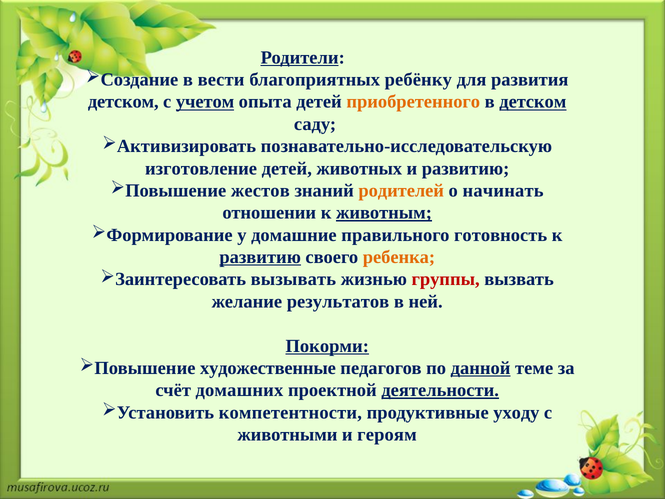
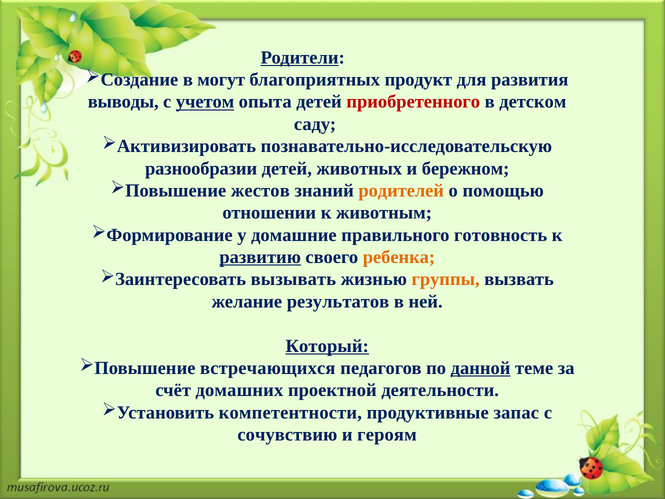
вести: вести -> могут (221, 80)
ребёнку: ребёнку -> продукт (418, 80)
детском: детском -> выводы (123, 102)
приобретенного colour: orange -> red (413, 102)
детском underline: present -> none (533, 102)
изготовление: изготовление -> разнообразии (201, 168)
и развитию: развитию -> бережном (466, 168)
начинать: начинать -> помощью (503, 191)
животным underline: present -> none (384, 213)
группы colour: red -> orange (446, 279)
Покорми: Покорми -> Который (327, 346)
художественные: художественные -> встречающихся (268, 368)
деятельности underline: present -> none (440, 390)
уходу: уходу -> запас (516, 412)
животными: животными -> сочувствию (287, 434)
